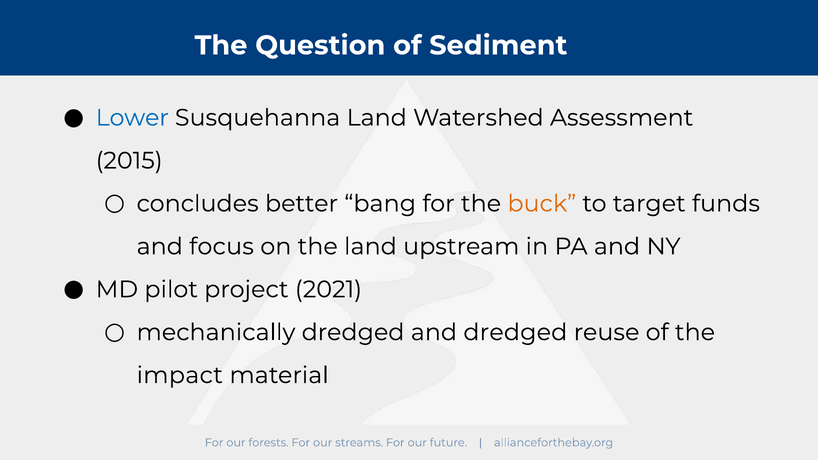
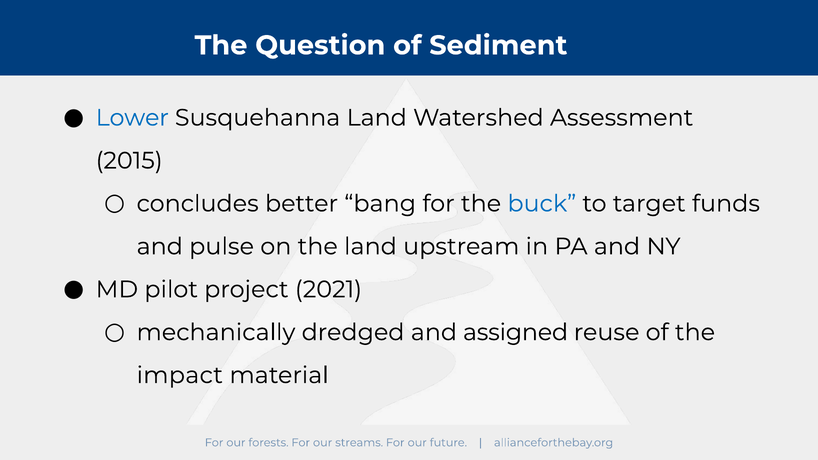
buck colour: orange -> blue (542, 204)
focus: focus -> pulse (222, 247)
and dredged: dredged -> assigned (516, 332)
